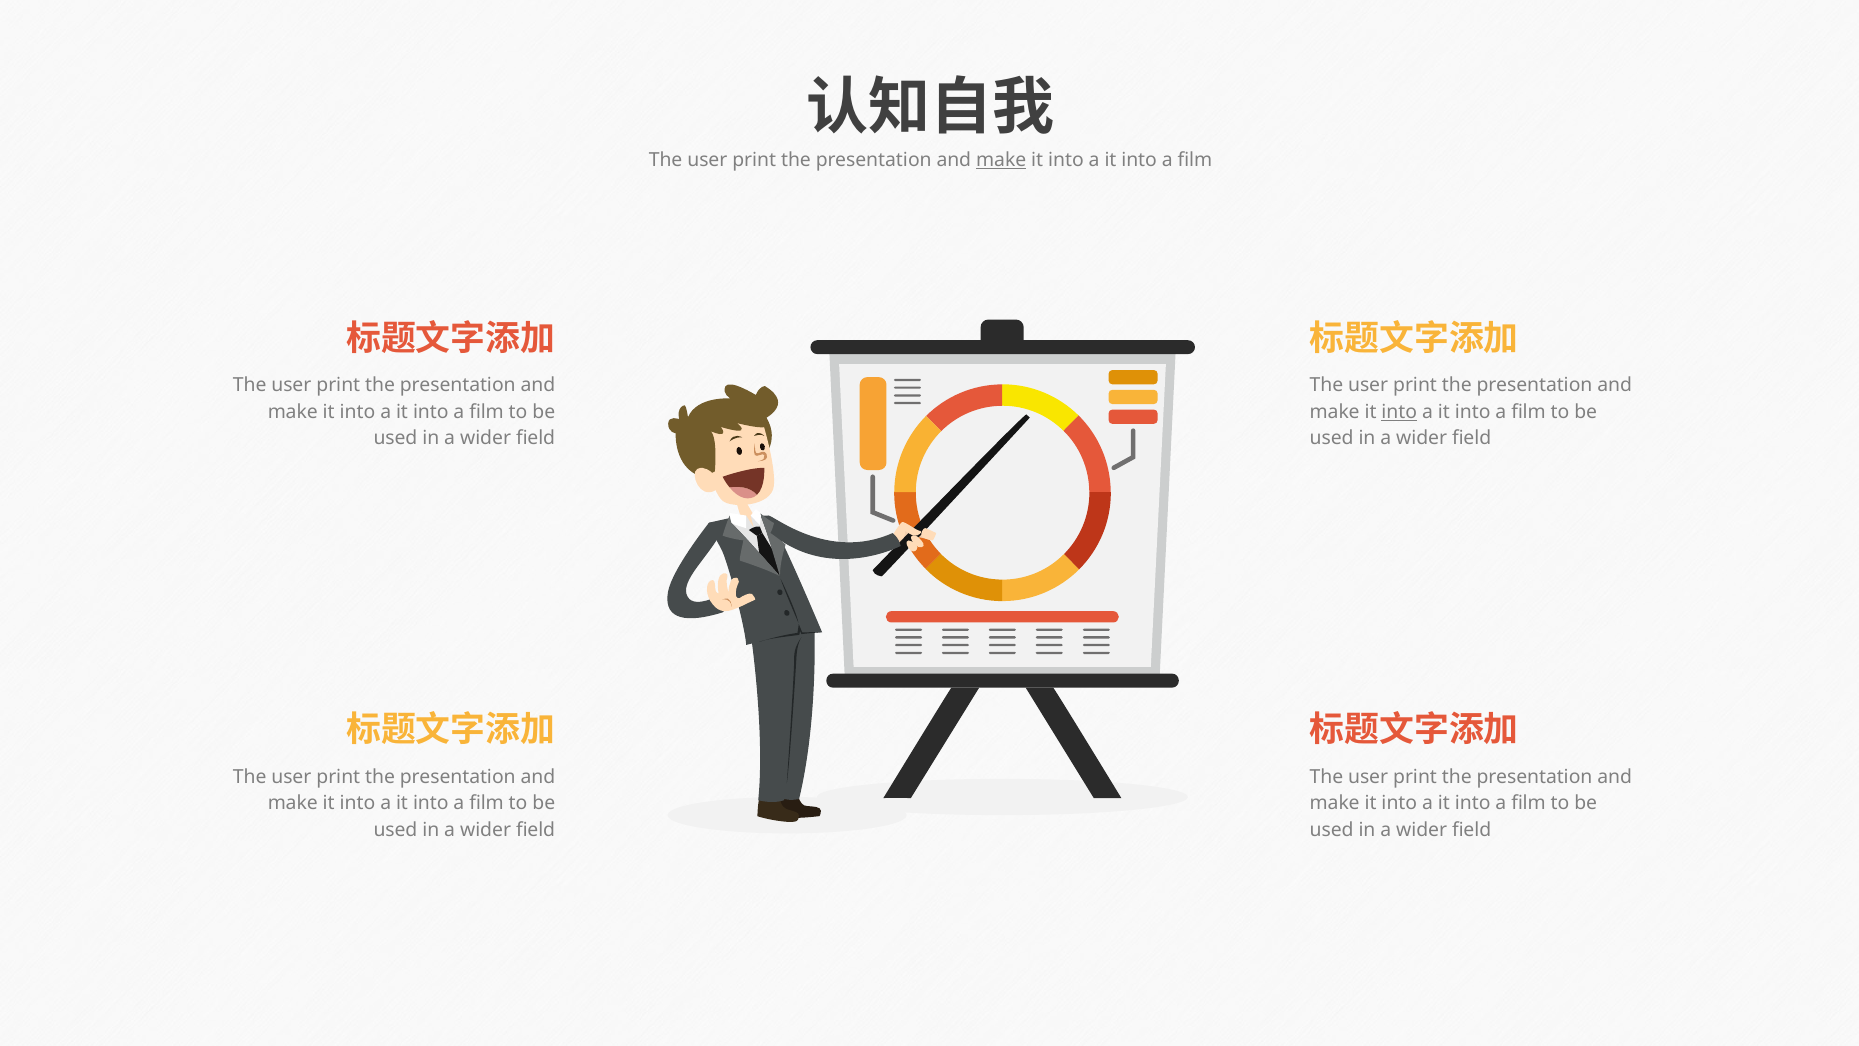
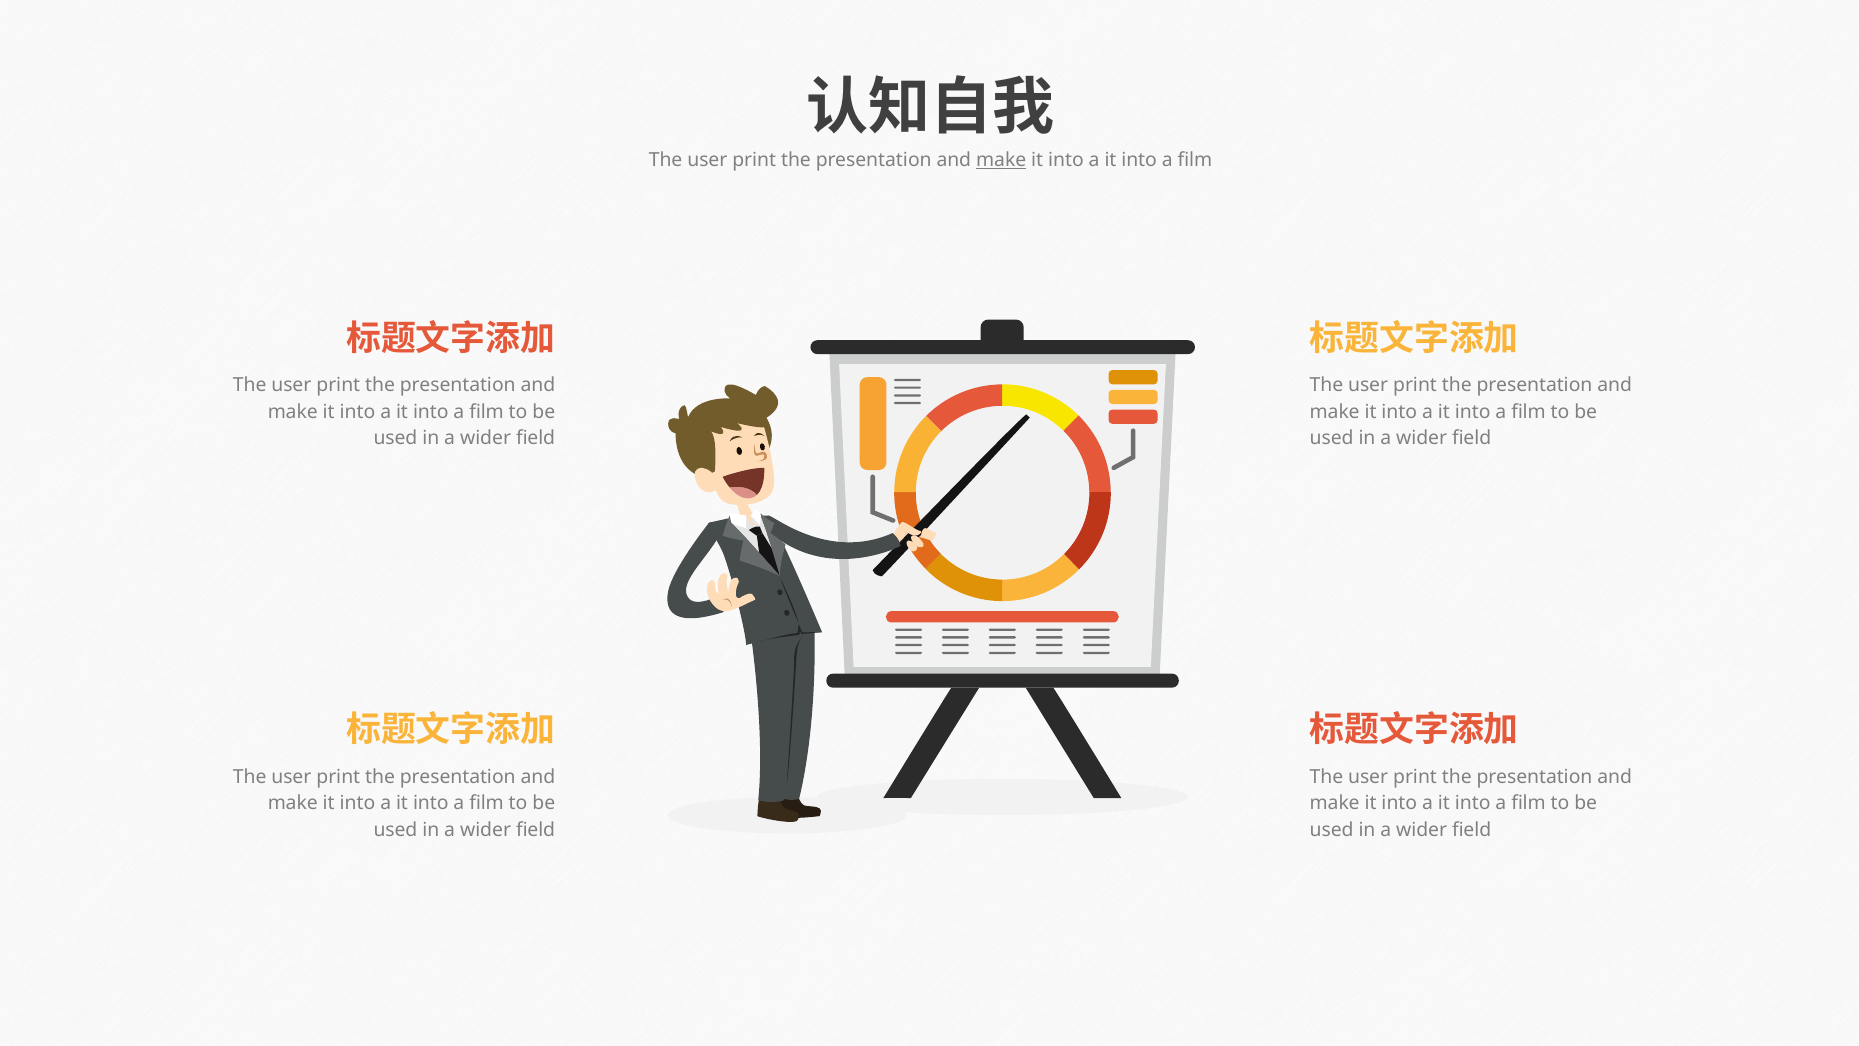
into underline: present -> none (1399, 412)
